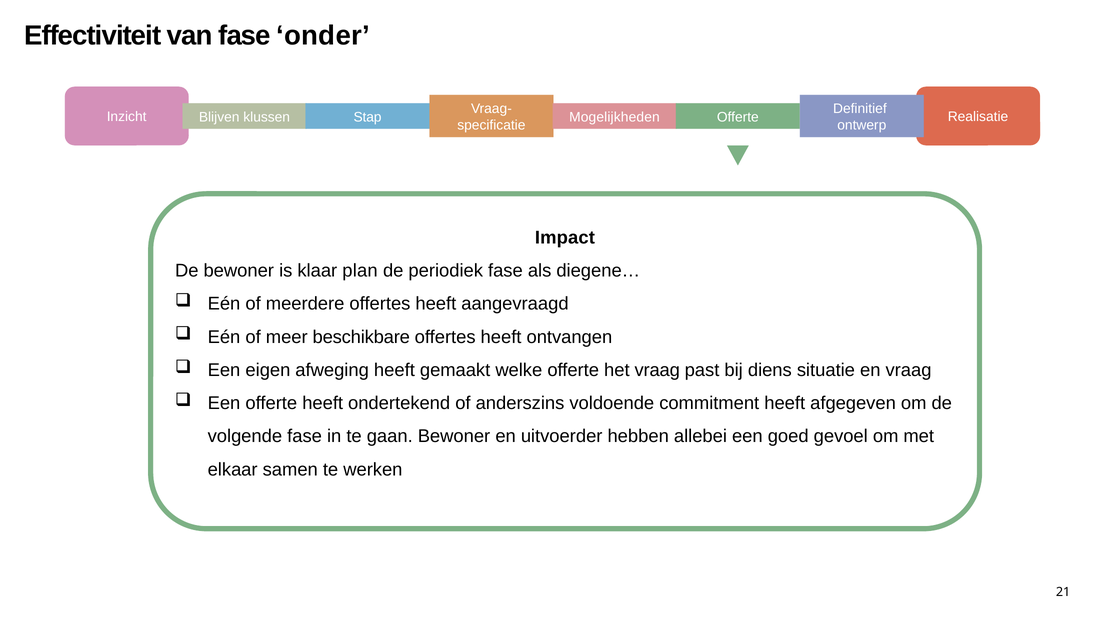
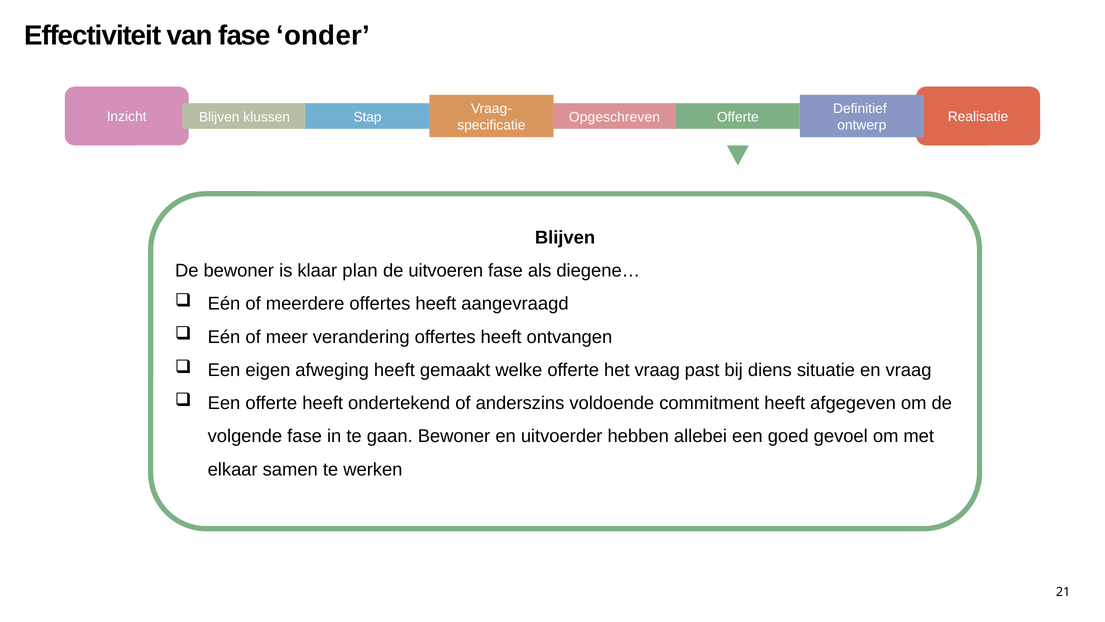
Mogelijkheden: Mogelijkheden -> Opgeschreven (614, 117)
Impact: Impact -> Blijven (565, 237)
periodiek: periodiek -> uitvoeren (446, 270)
beschikbare: beschikbare -> verandering (361, 337)
